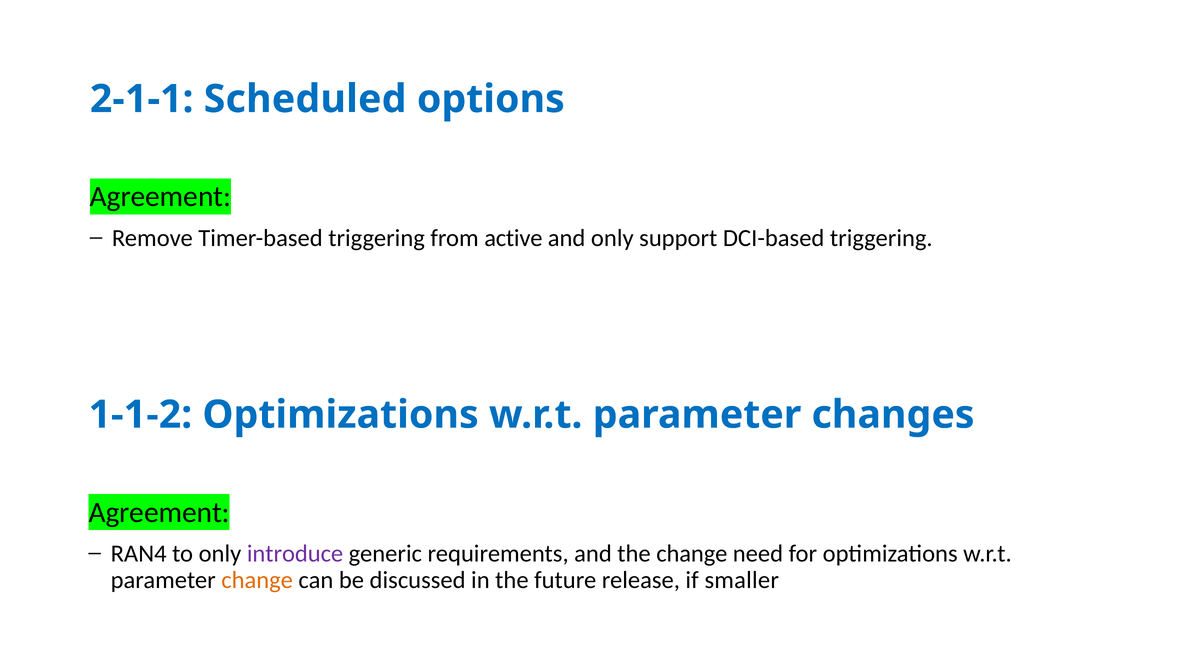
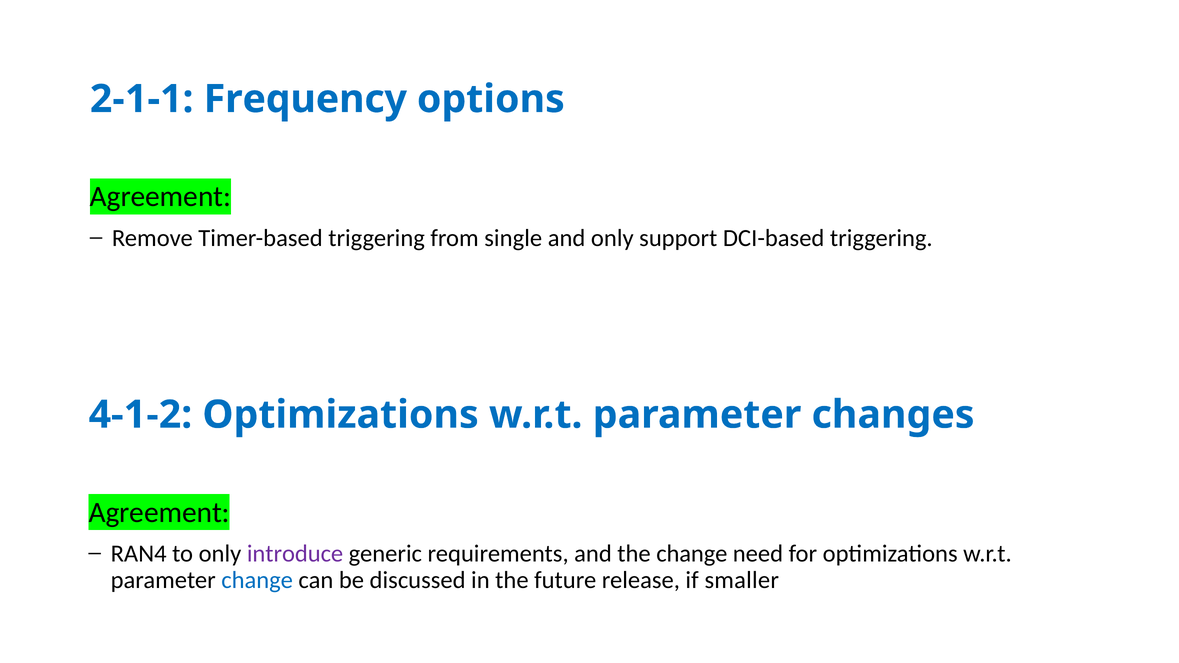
Scheduled: Scheduled -> Frequency (305, 99)
active: active -> single (513, 238)
1-1-2: 1-1-2 -> 4-1-2 (140, 415)
change colour: orange -> blue (257, 581)
